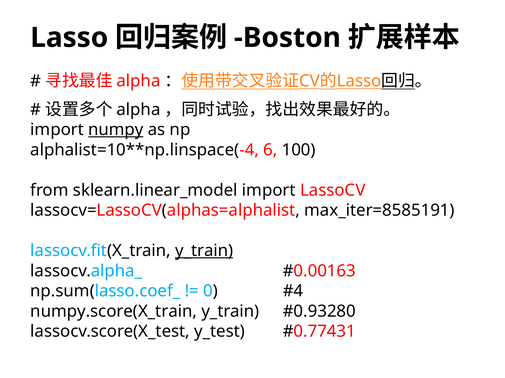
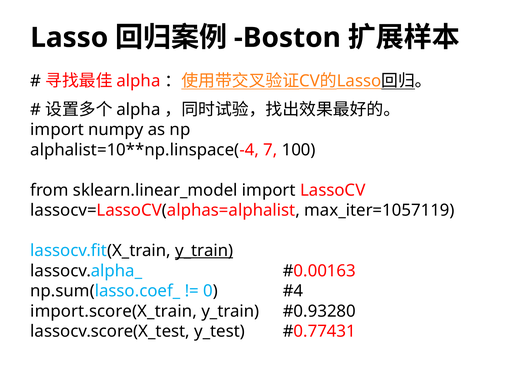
numpy underline: present -> none (116, 130)
6: 6 -> 7 (270, 150)
max_iter=8585191: max_iter=8585191 -> max_iter=1057119 (379, 211)
numpy.score(X_train: numpy.score(X_train -> import.score(X_train (114, 312)
